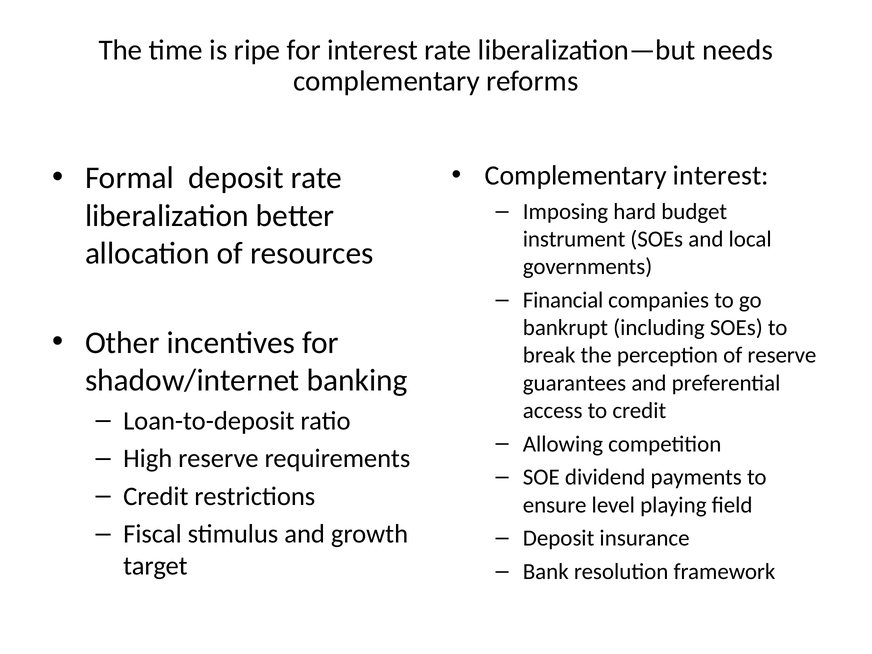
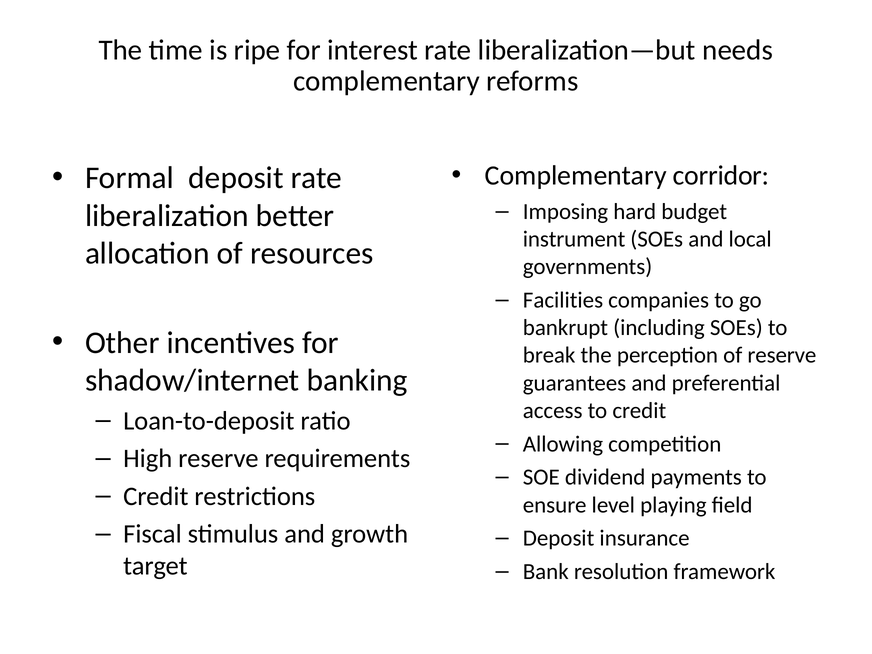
Complementary interest: interest -> corridor (721, 176)
Financial: Financial -> Facilities (563, 300)
